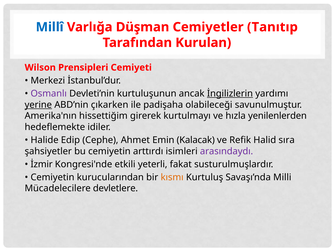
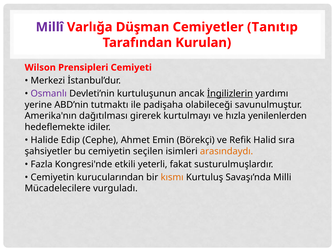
Millî colour: blue -> purple (50, 27)
yerine underline: present -> none (38, 105)
çıkarken: çıkarken -> tutmaktı (110, 105)
hissettiğim: hissettiğim -> dağıtılması (103, 116)
Kalacak: Kalacak -> Börekçi (196, 140)
arttırdı: arttırdı -> seçilen (148, 151)
arasındaydı colour: purple -> orange (227, 151)
İzmir: İzmir -> Fazla (42, 164)
devletlere: devletlere -> vurguladı (115, 189)
